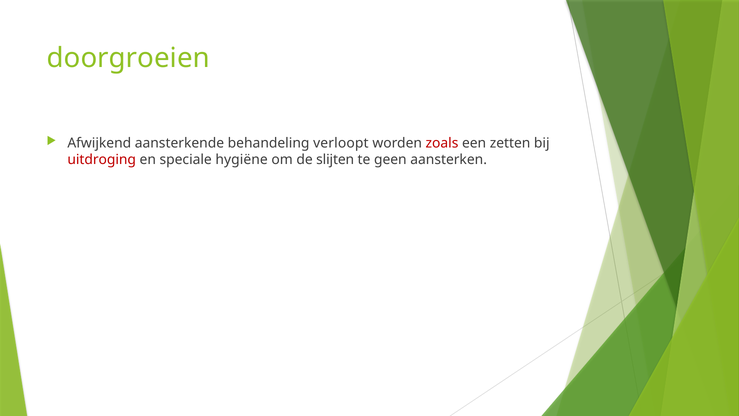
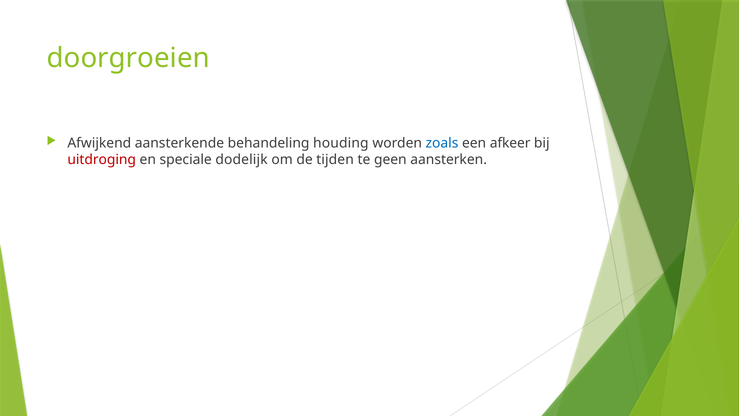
verloopt: verloopt -> houding (341, 143)
zoals colour: red -> blue (442, 143)
zetten: zetten -> afkeer (510, 143)
hygiëne: hygiëne -> dodelijk (242, 160)
slijten: slijten -> tijden (335, 160)
